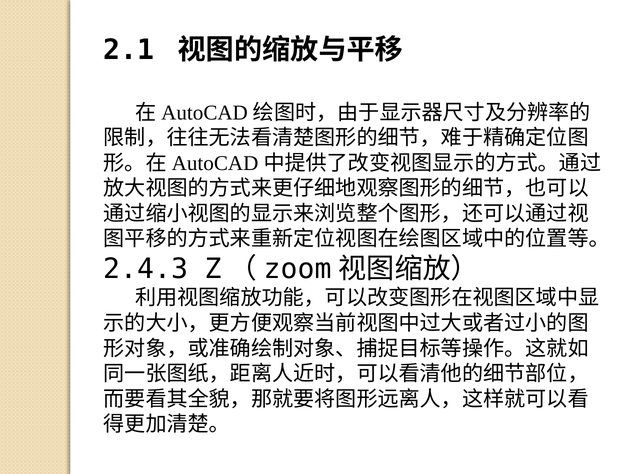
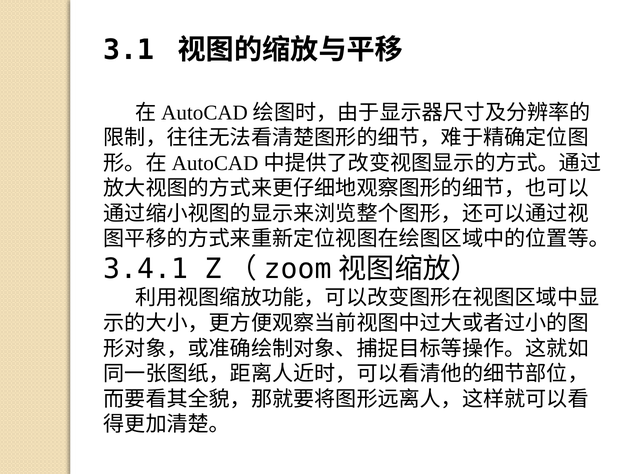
2.1: 2.1 -> 3.1 (129, 50)
2.4.3: 2.4.3 -> 3.4.1 (146, 269)
